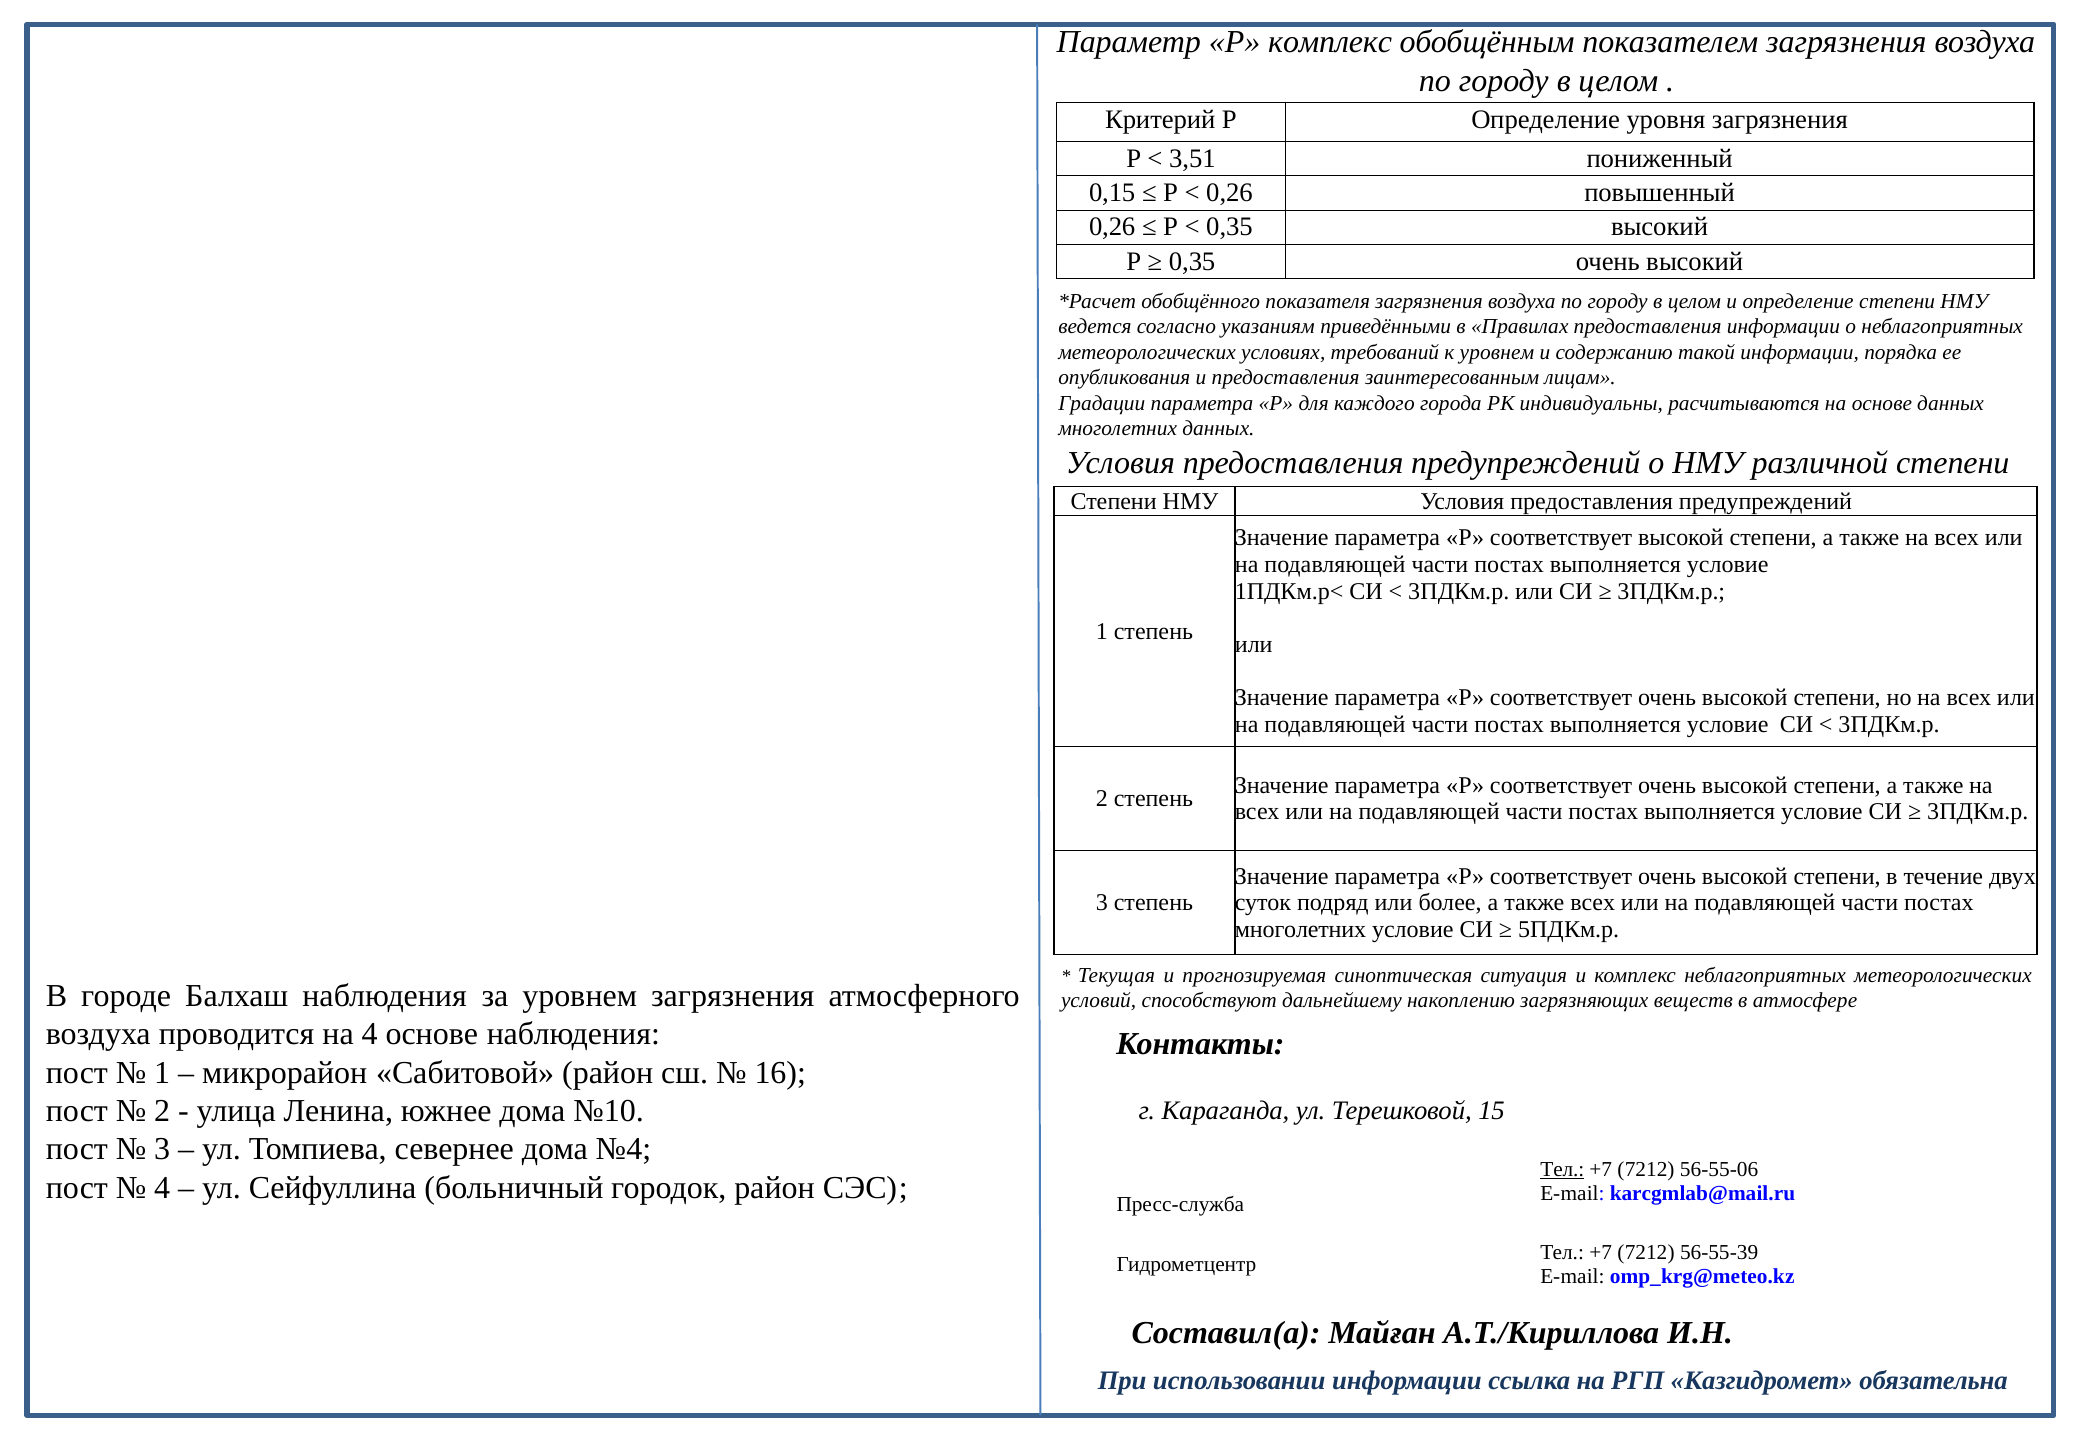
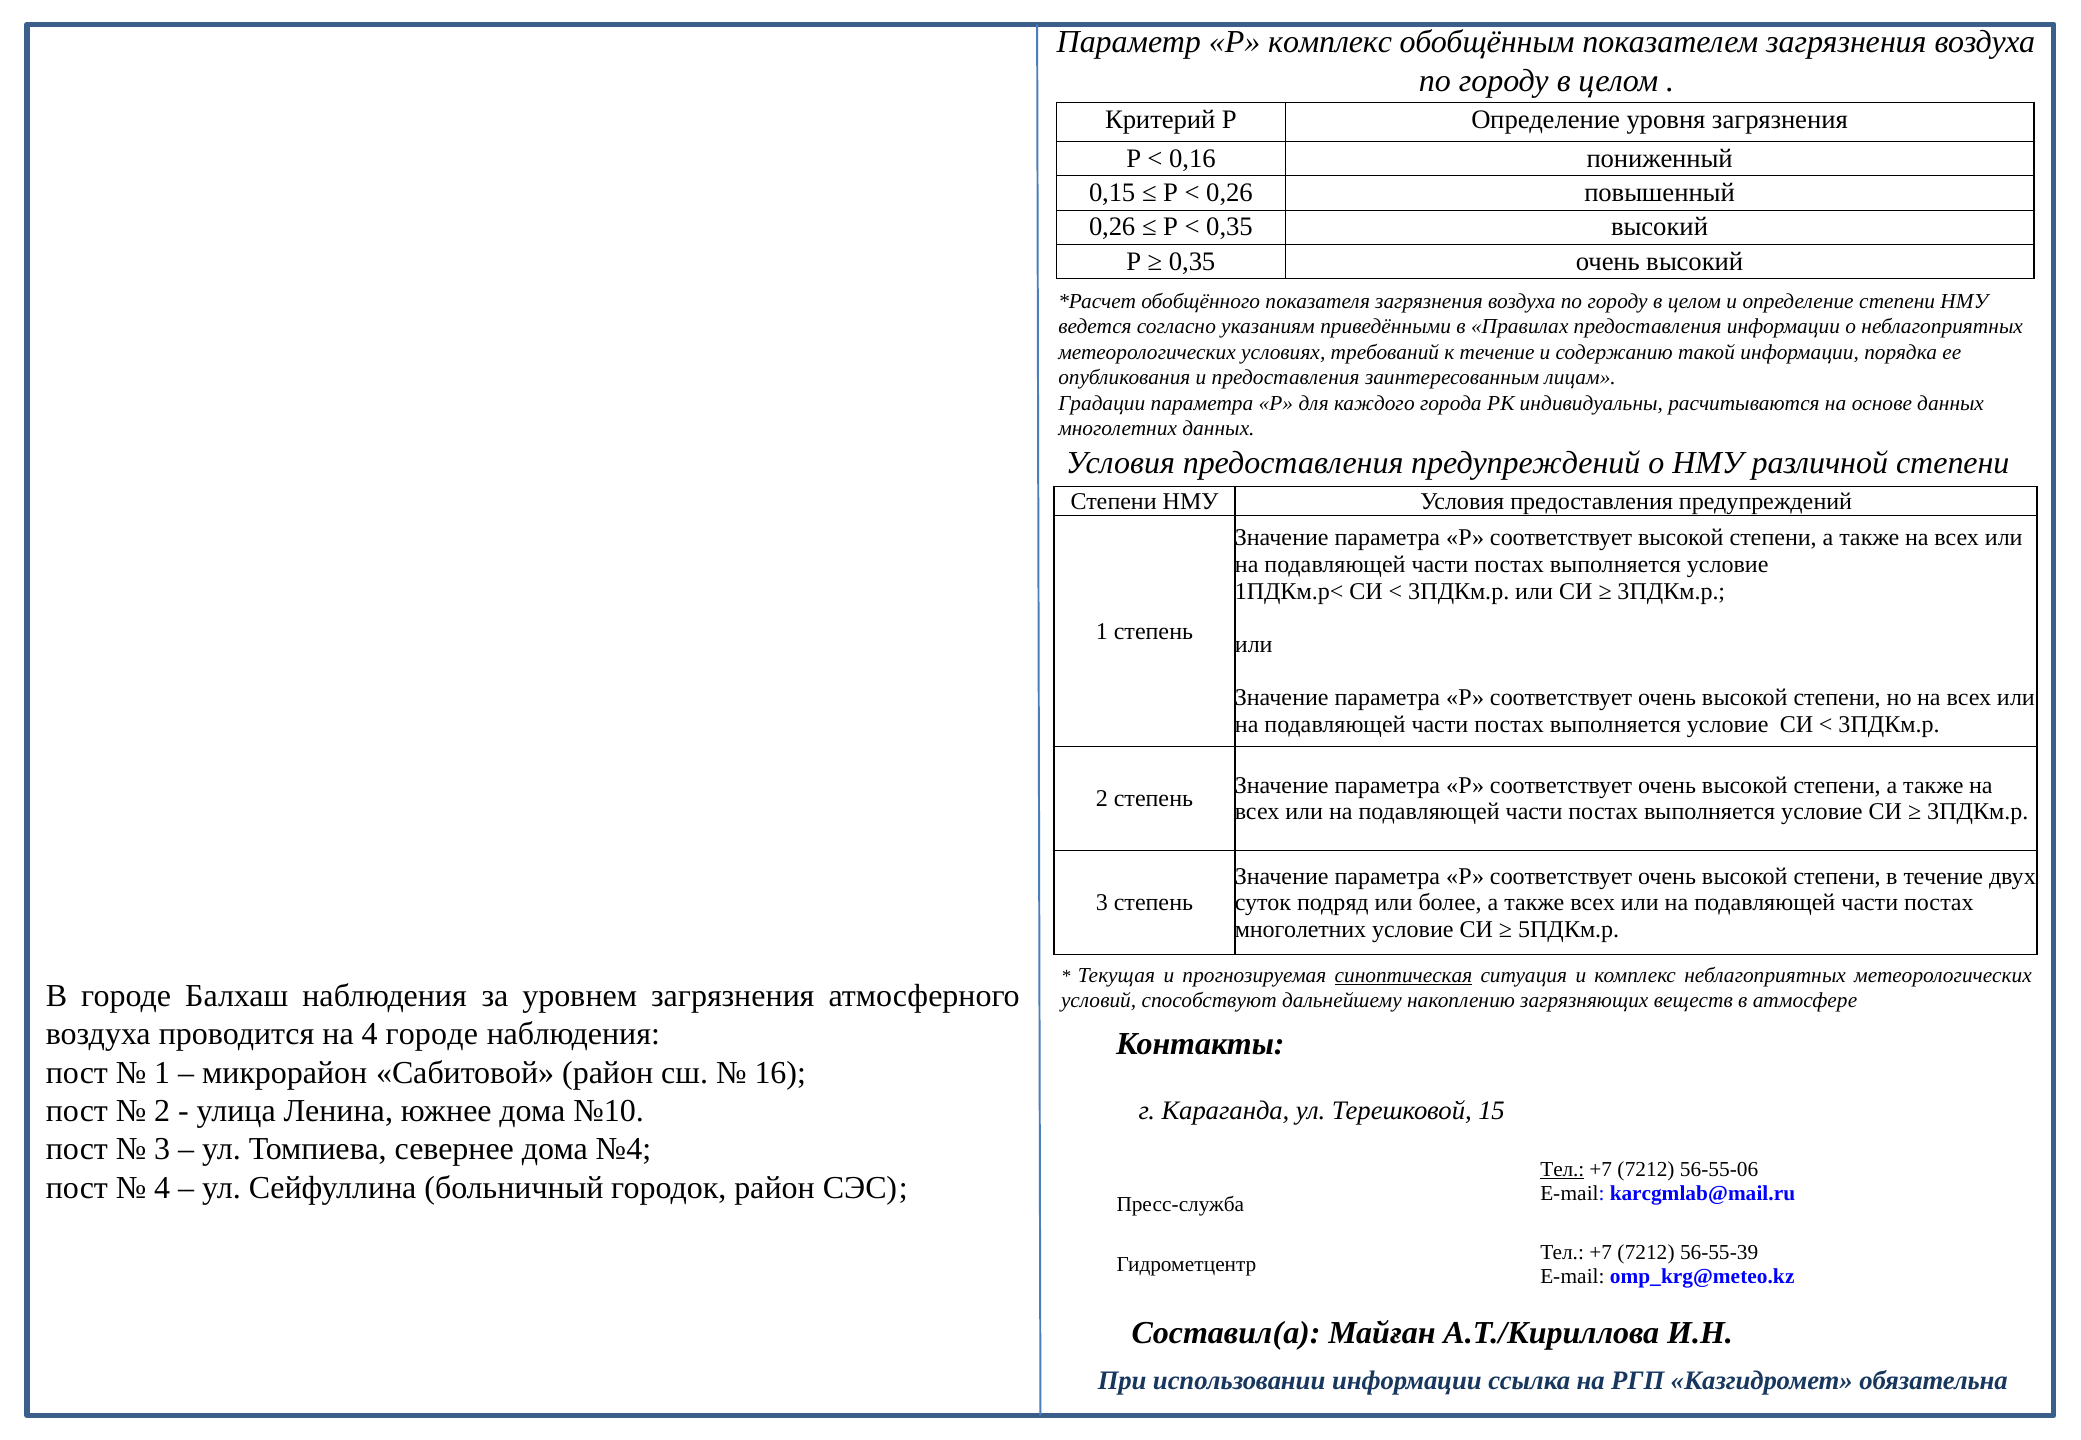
3,51: 3,51 -> 0,16 (1192, 158)
к уровнем: уровнем -> течение (1497, 352)
синоптическая underline: none -> present (1403, 976)
4 основе: основе -> городе (432, 1035)
